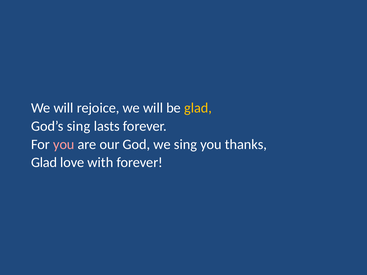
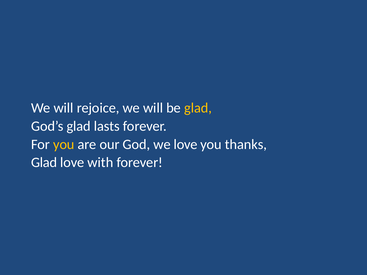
God’s sing: sing -> glad (79, 126)
you colour: pink -> yellow (64, 144)
we sing: sing -> love (186, 144)
